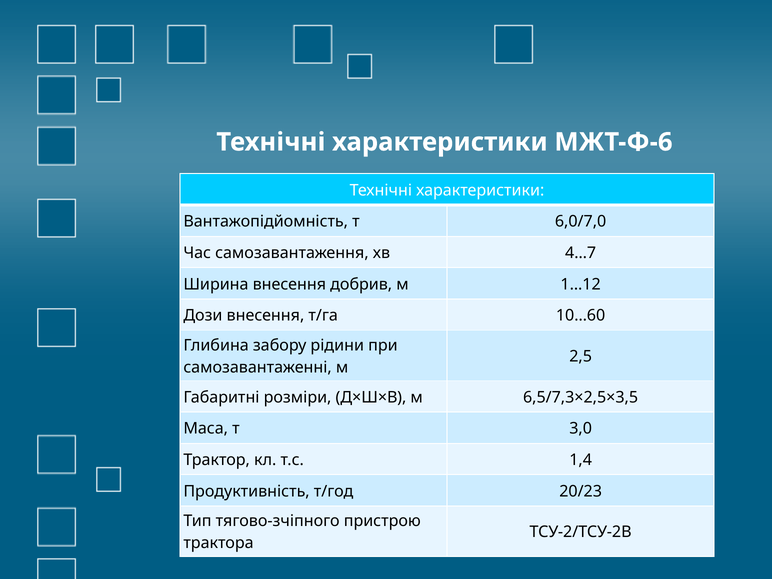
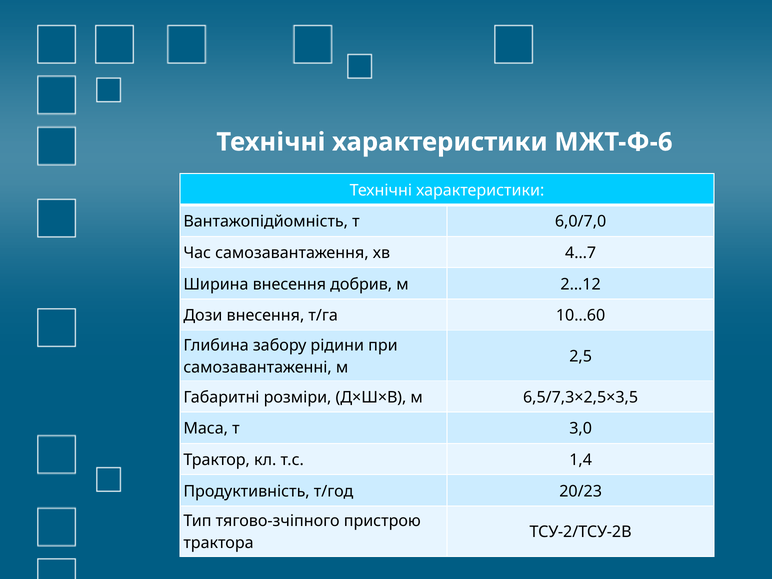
1…12: 1…12 -> 2…12 (581, 284)
